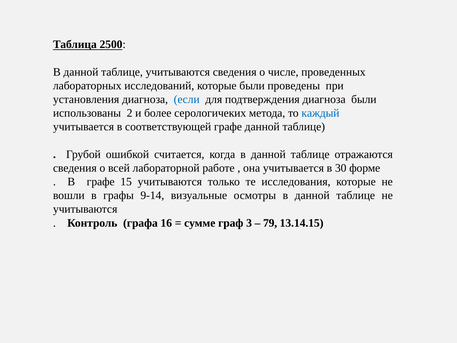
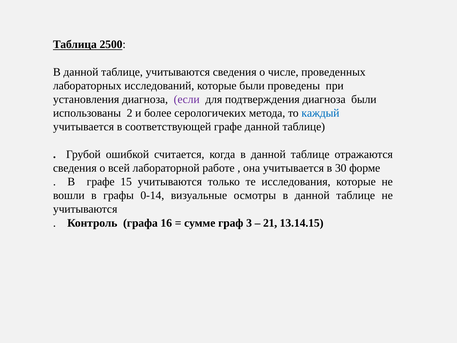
если colour: blue -> purple (187, 99)
9-14: 9-14 -> 0-14 (152, 195)
79: 79 -> 21 (270, 223)
